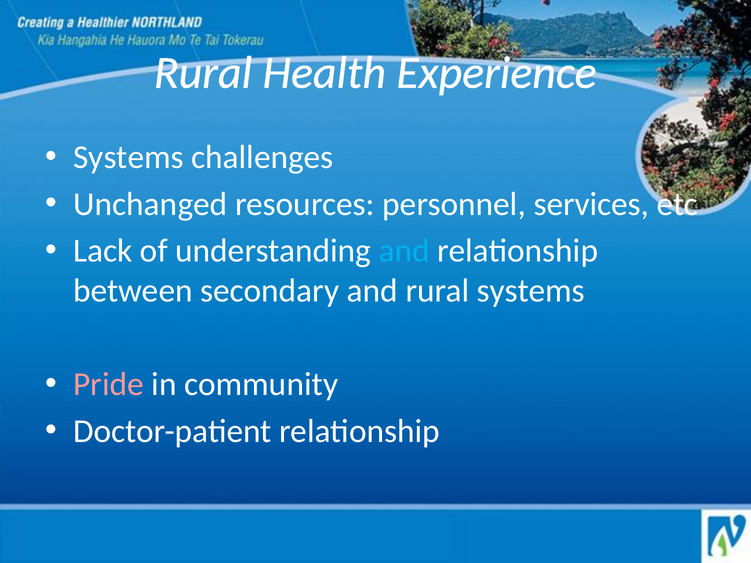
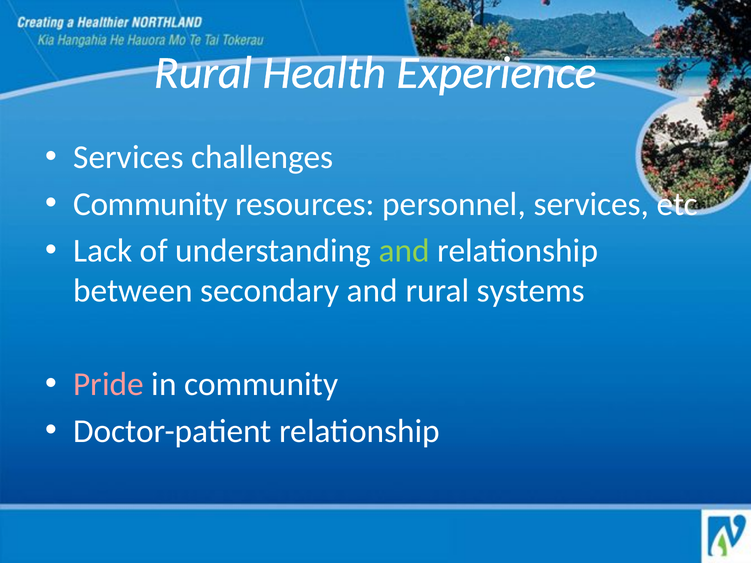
Systems: Systems -> Services (128, 158)
Unchanged: Unchanged -> Community (151, 204)
and colour: light blue -> light green (404, 251)
